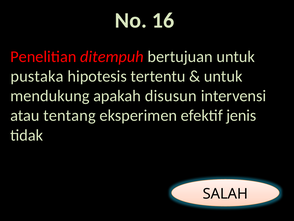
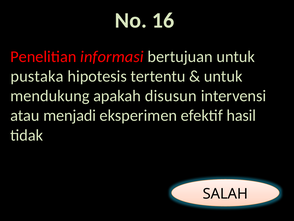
ditempuh: ditempuh -> informasi (112, 57)
tentang: tentang -> menjadi (70, 115)
jenis: jenis -> hasil (241, 115)
